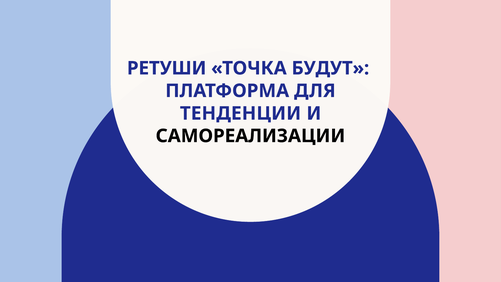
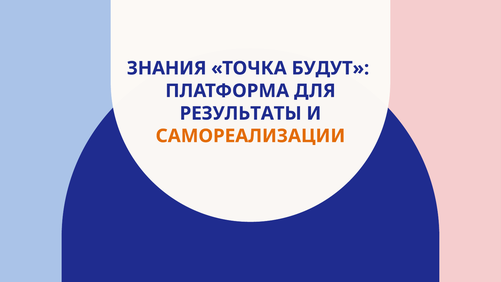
РЕТУШИ: РЕТУШИ -> ЗНАНИЯ (167, 68)
ТЕНДЕНЦИИ: ТЕНДЕНЦИИ -> РЕЗУЛЬТАТЫ (241, 113)
САМОРЕАЛИЗАЦИИ colour: black -> orange (250, 136)
